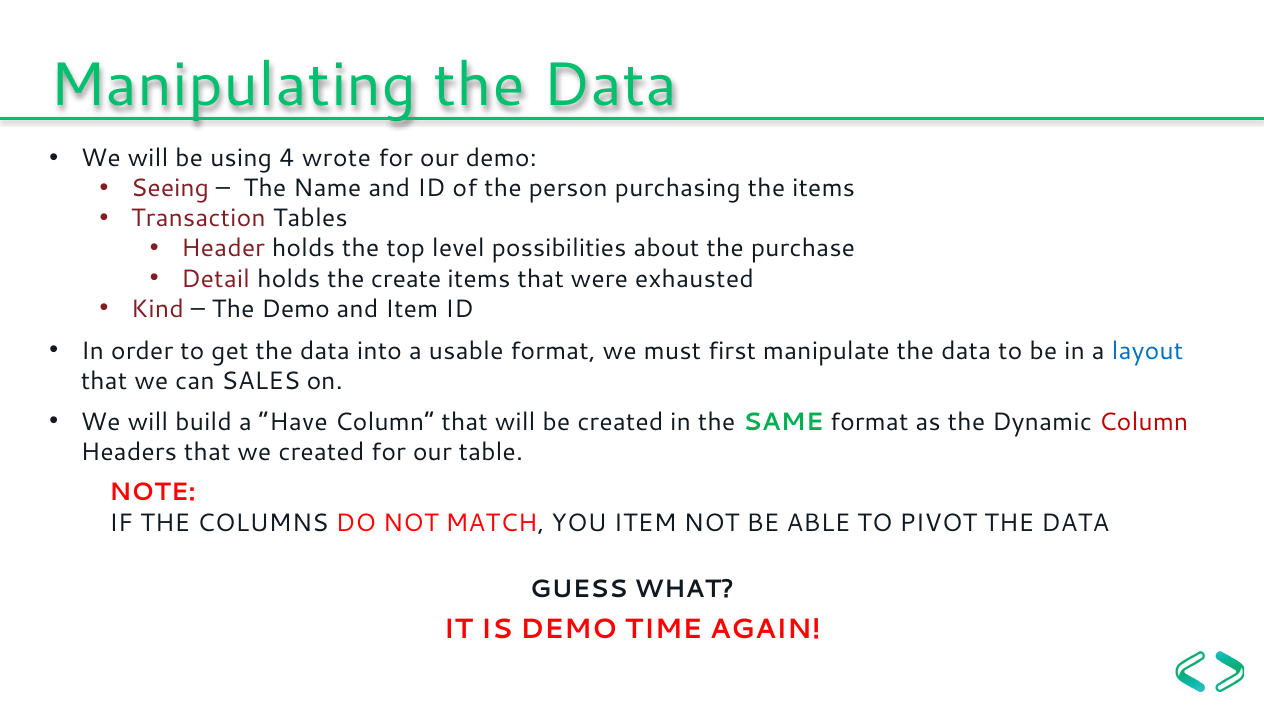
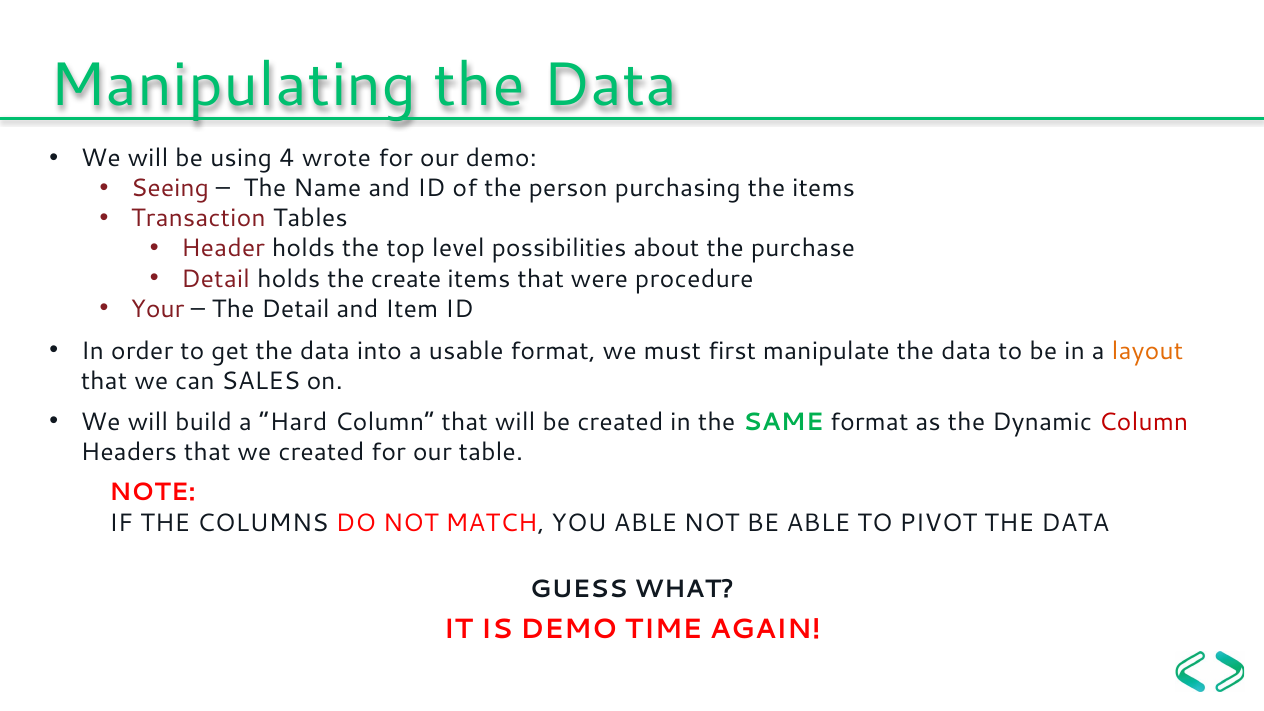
exhausted: exhausted -> procedure (694, 279)
Kind: Kind -> Your (158, 309)
The Demo: Demo -> Detail (296, 309)
layout colour: blue -> orange (1147, 351)
Have: Have -> Hard (293, 422)
YOU ITEM: ITEM -> ABLE (645, 523)
